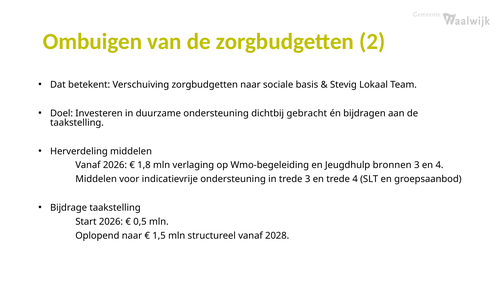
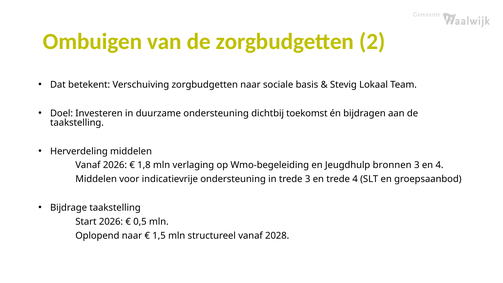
gebracht: gebracht -> toekomst (307, 113)
